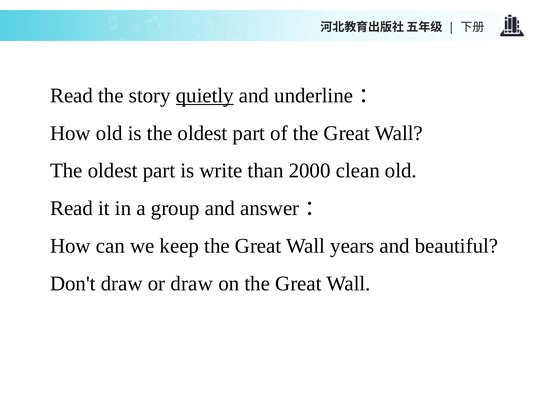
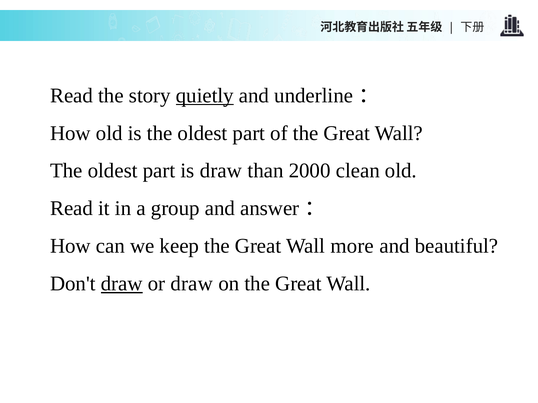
is write: write -> draw (221, 171)
years: years -> more (352, 246)
draw underline: none -> present (122, 284)
